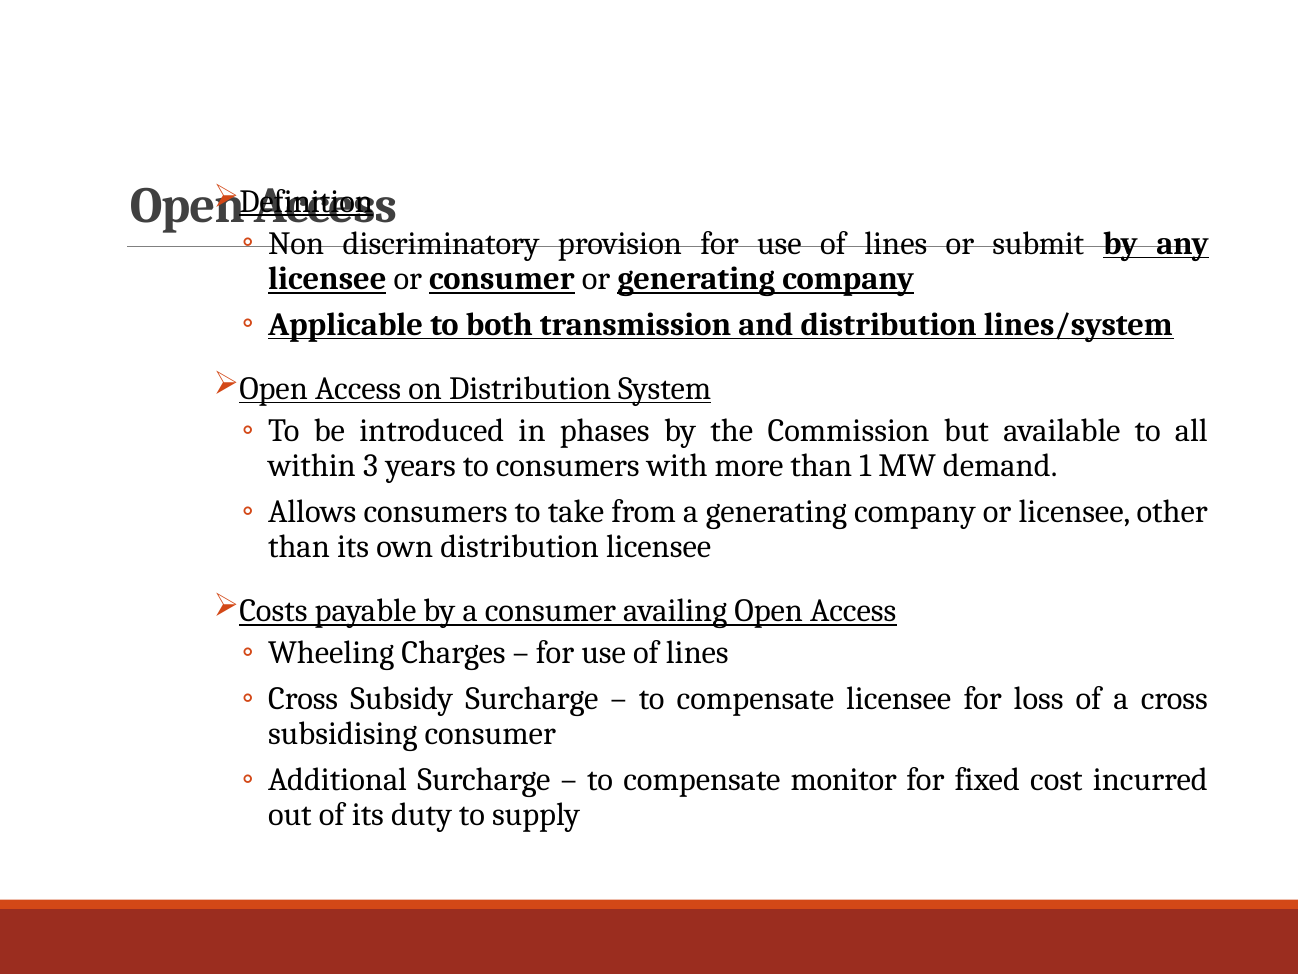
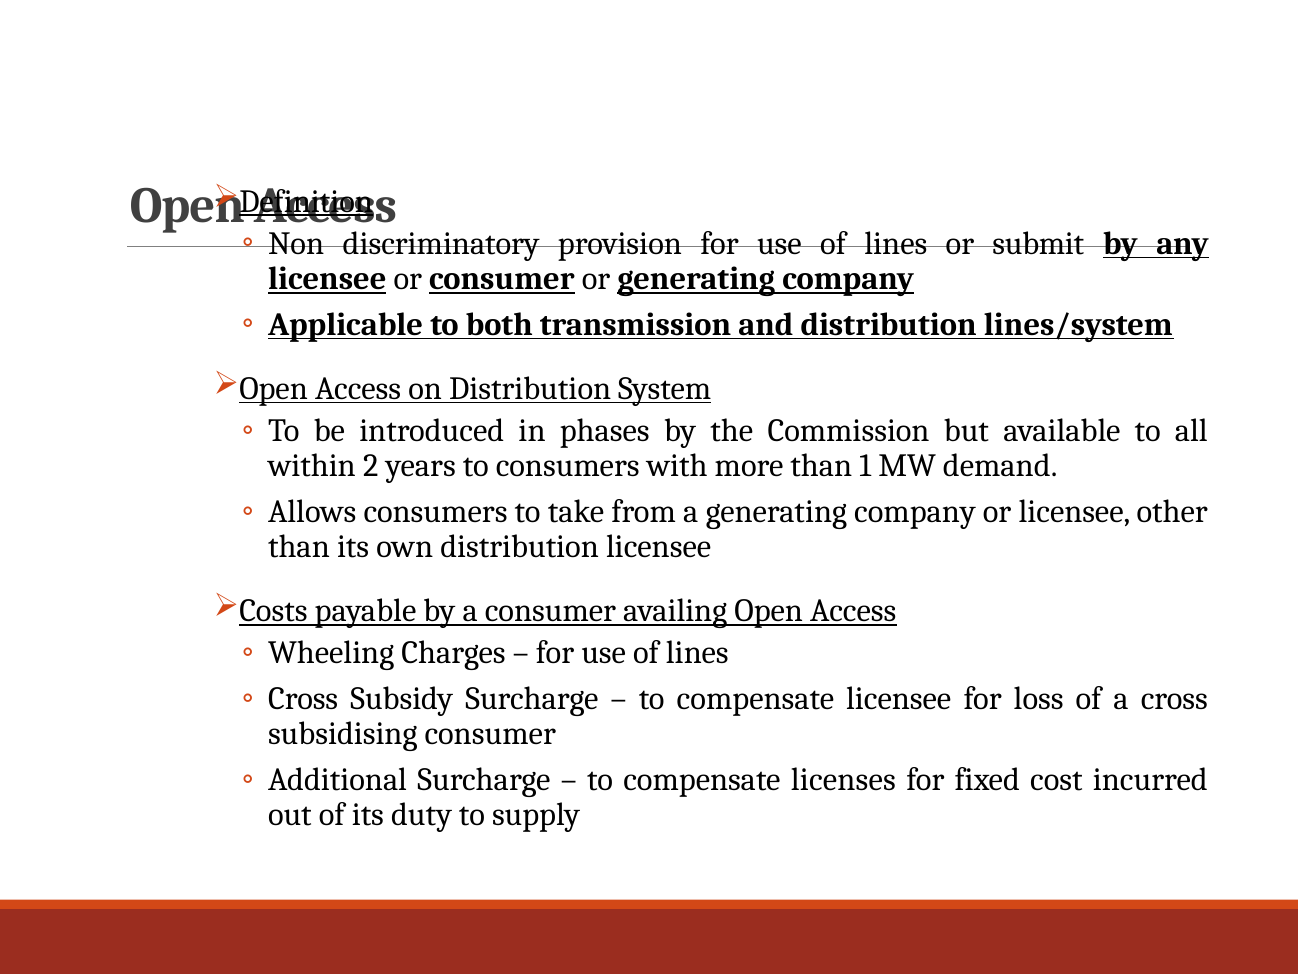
3: 3 -> 2 (371, 466)
monitor: monitor -> licenses (843, 780)
